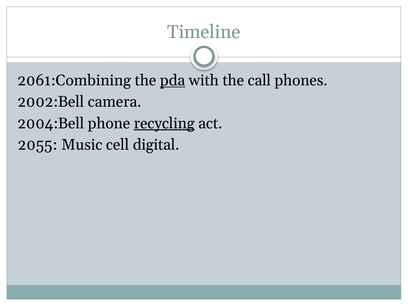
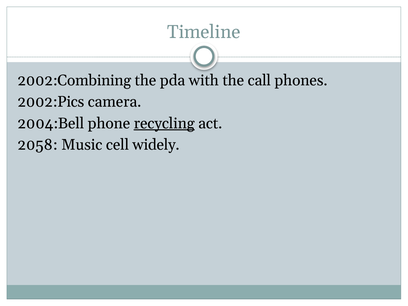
2061:Combining: 2061:Combining -> 2002:Combining (74, 80)
pda underline: present -> none (173, 80)
2002:Bell: 2002:Bell -> 2002:Pics (51, 102)
2055: 2055 -> 2058 (38, 145)
digital: digital -> widely (156, 145)
